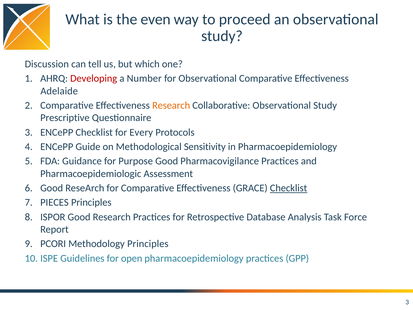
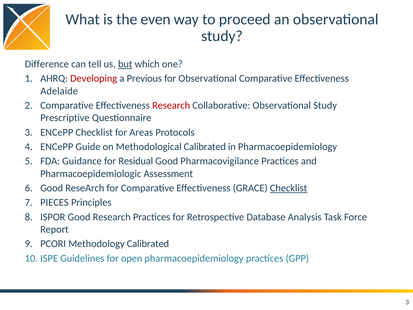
Discussion: Discussion -> Difference (47, 64)
but underline: none -> present (125, 64)
Number: Number -> Previous (144, 79)
Research colour: orange -> red (171, 105)
Every: Every -> Areas (141, 132)
Methodological Sensitivity: Sensitivity -> Calibrated (205, 147)
Purpose: Purpose -> Residual (136, 161)
Methodology Principles: Principles -> Calibrated (148, 244)
